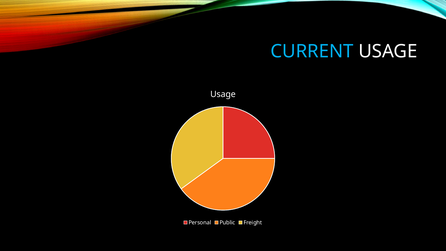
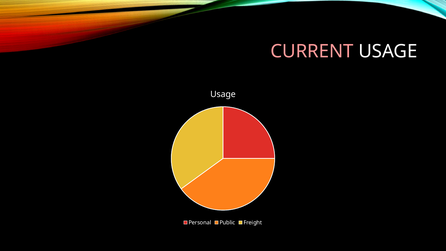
CURRENT colour: light blue -> pink (312, 51)
